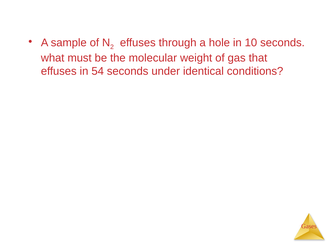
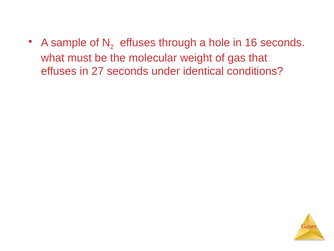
10: 10 -> 16 (251, 43)
54: 54 -> 27 (98, 71)
